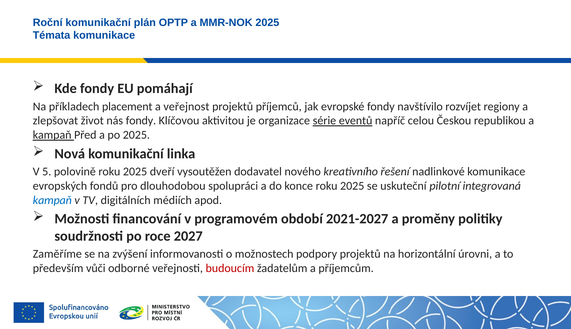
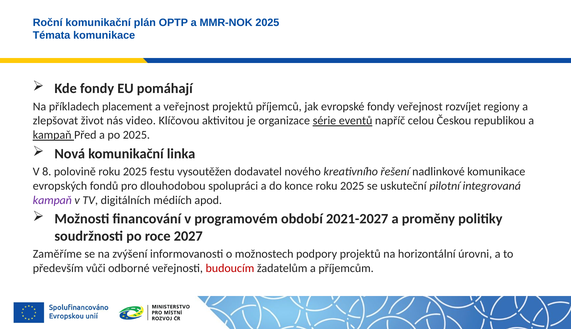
fondy navštívilo: navštívilo -> veřejnost (420, 106)
nás fondy: fondy -> video (141, 121)
5: 5 -> 8 (47, 172)
dveří: dveří -> festu (162, 172)
kampaň colour: blue -> purple (52, 200)
